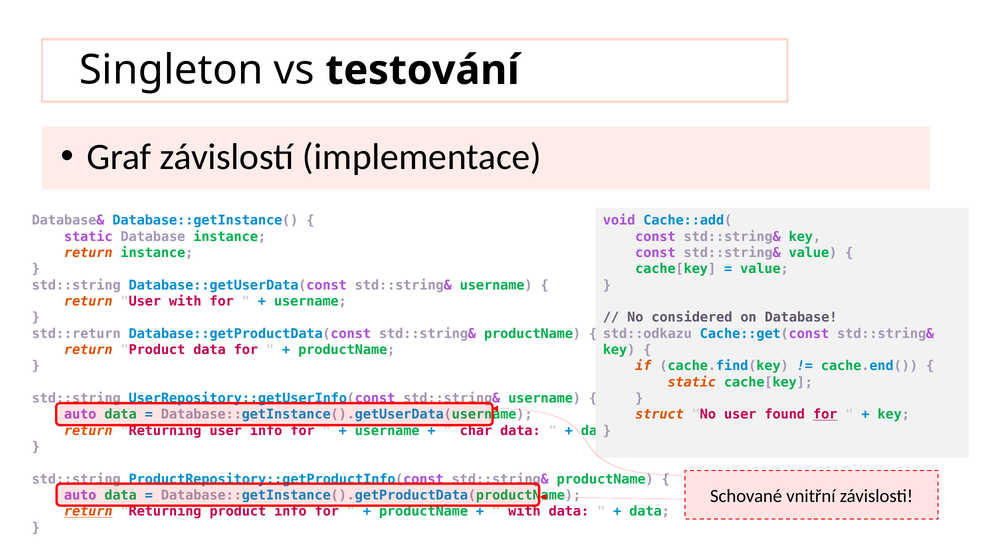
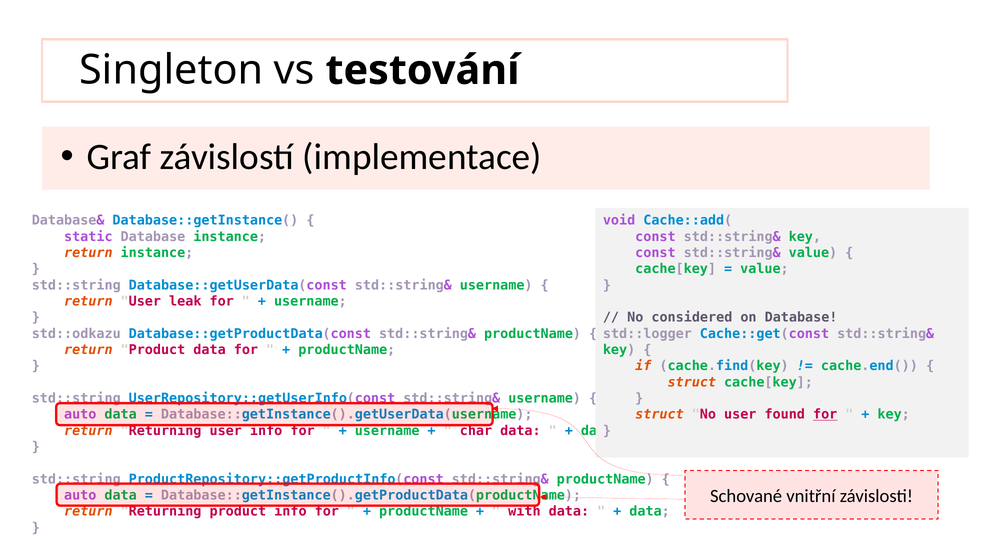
User with: with -> leak (185, 301)
std::return: std::return -> std::odkazu (76, 334)
std::odkazu: std::odkazu -> std::logger (647, 334)
static: static -> struct (692, 382)
return underline: present -> none (88, 512)
